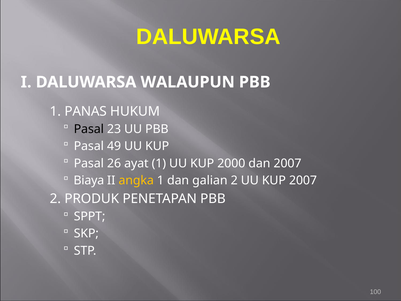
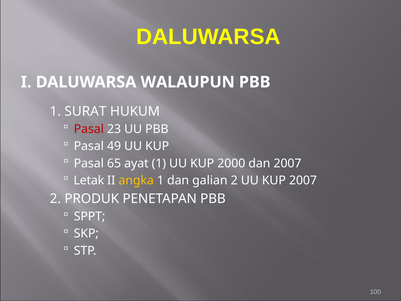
PANAS: PANAS -> SURAT (85, 111)
Pasal colour: black -> red (89, 129)
26: 26 -> 65 (114, 163)
Biaya: Biaya -> Letak (89, 180)
